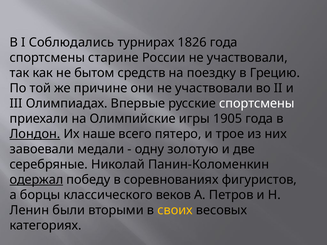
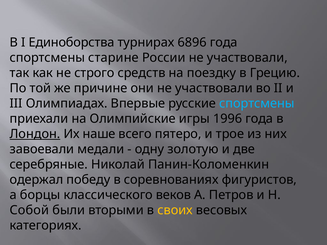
Соблюдались: Соблюдались -> Единоборства (72, 42)
1826: 1826 -> 6896 (192, 42)
бытом: бытом -> строго (94, 73)
спортсмены colour: white -> light blue (257, 104)
1905: 1905 -> 1996 (228, 119)
одержал underline: present -> none (36, 180)
Ленин: Ленин -> Собой (29, 210)
